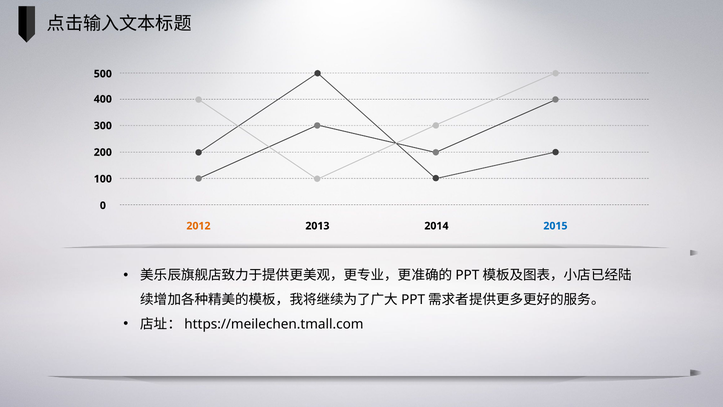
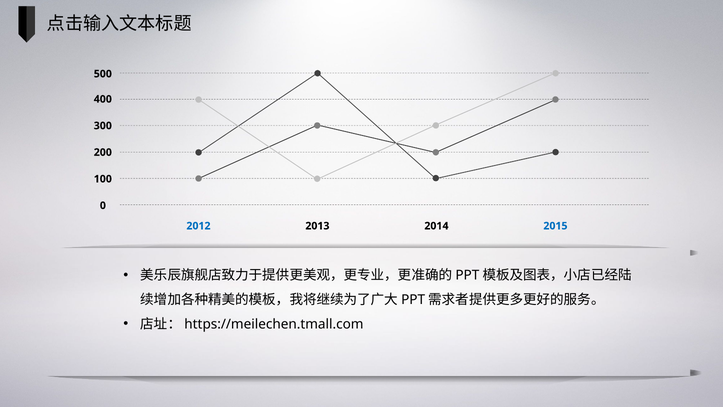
2012 colour: orange -> blue (198, 226)
